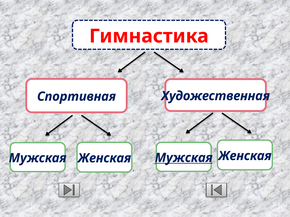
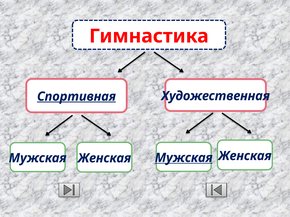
Спортивная underline: none -> present (76, 97)
